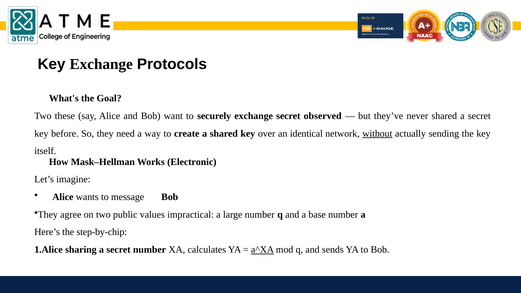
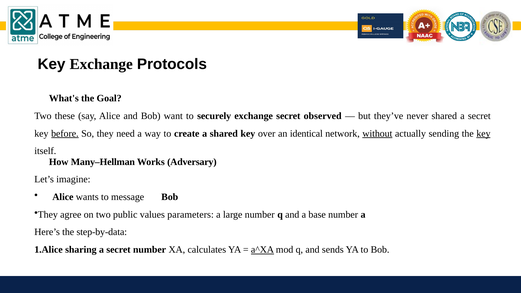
before underline: none -> present (65, 134)
key underline: none -> present (483, 134)
Mask–Hellman: Mask–Hellman -> Many–Hellman (103, 162)
Electronic: Electronic -> Adversary (192, 162)
impractical: impractical -> parameters (191, 215)
step-by-chip: step-by-chip -> step-by-data (102, 232)
